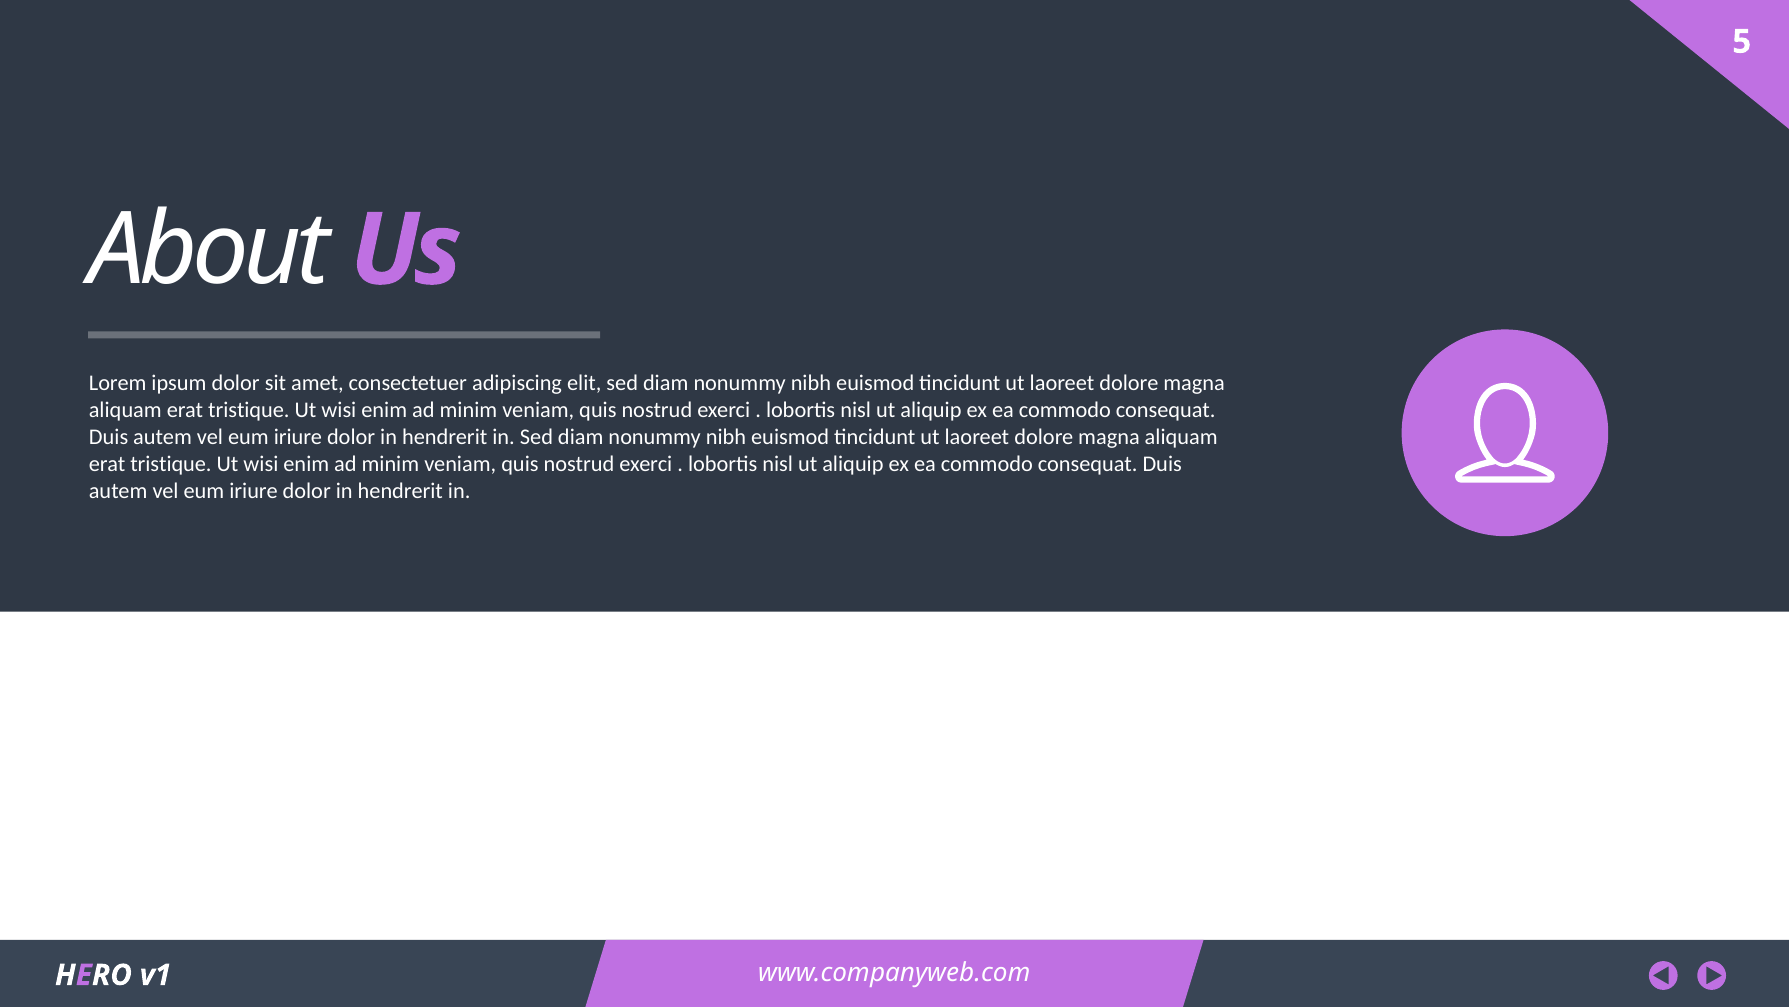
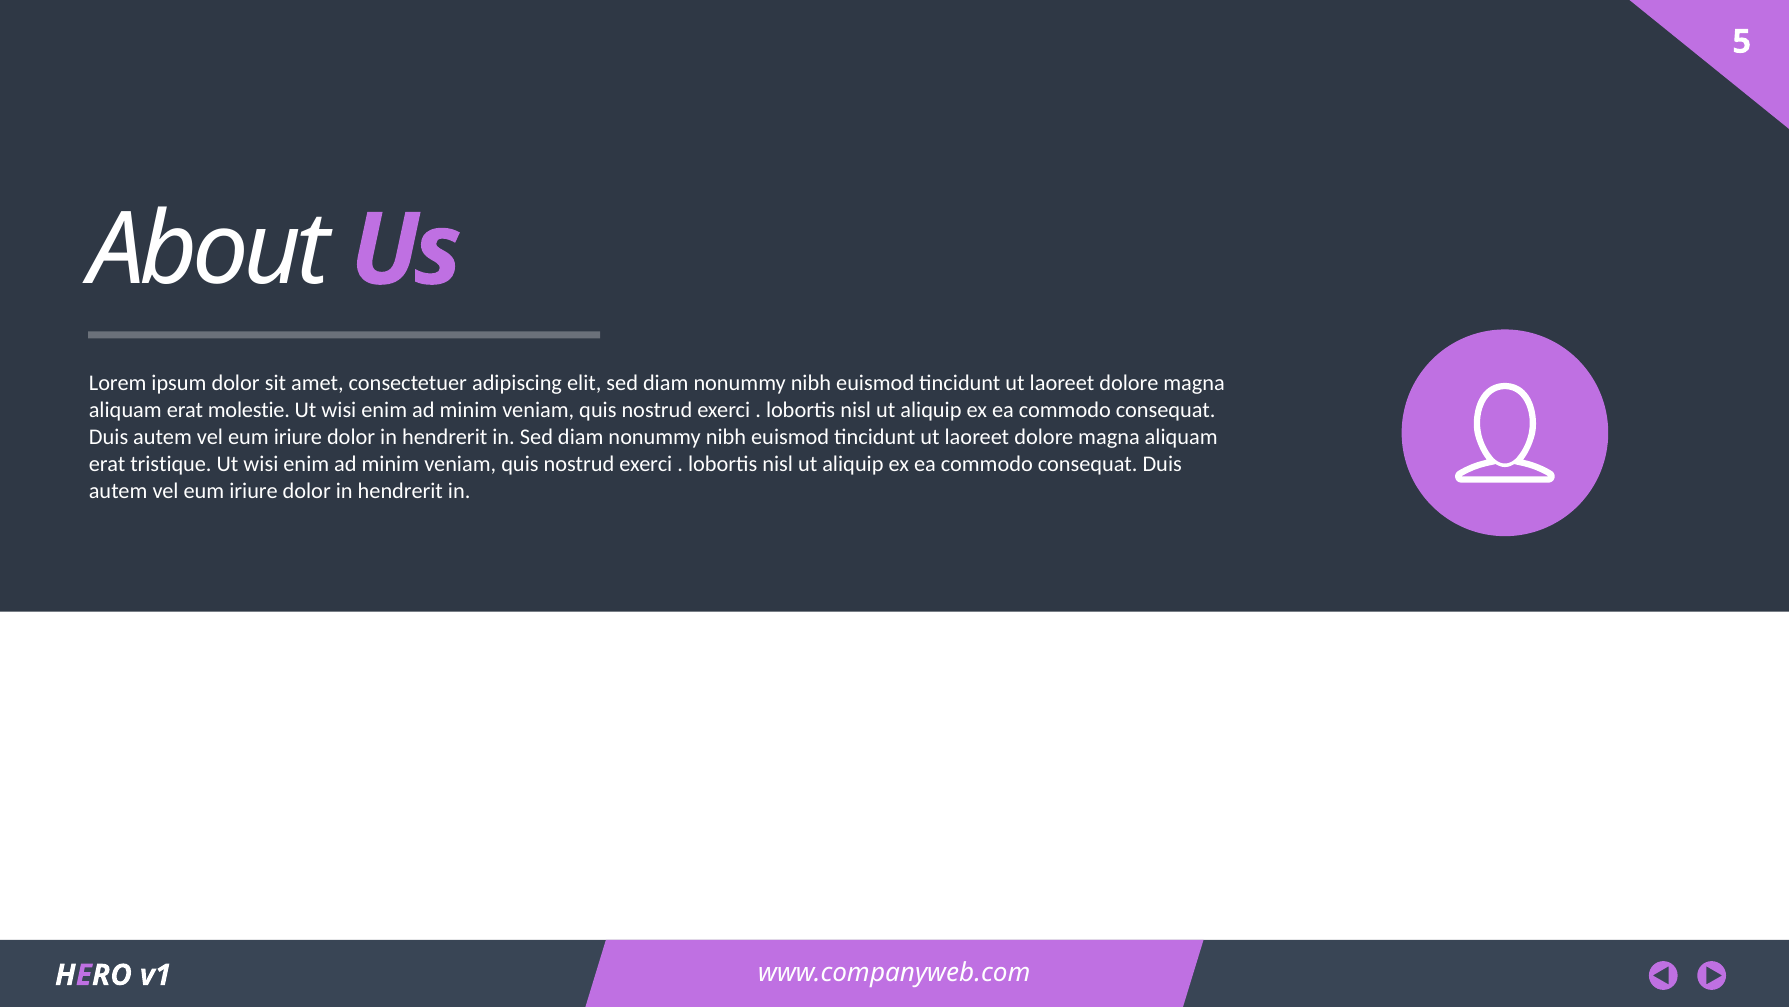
tristique: tristique -> molestie (249, 410)
